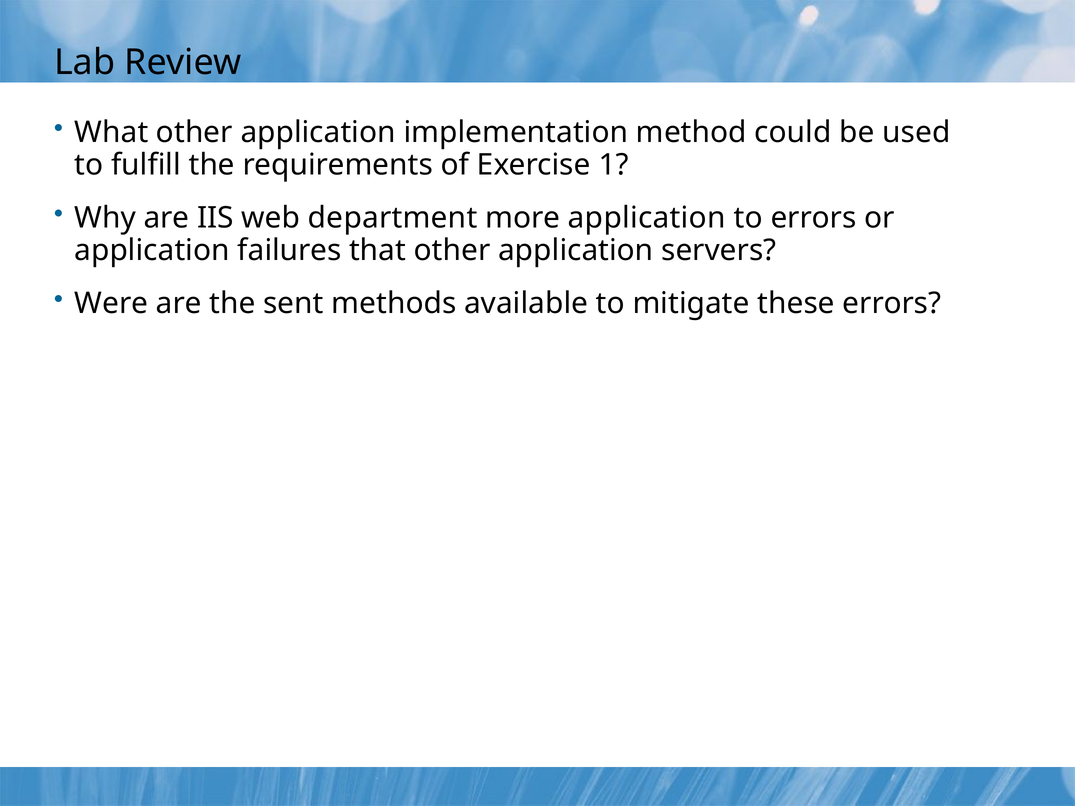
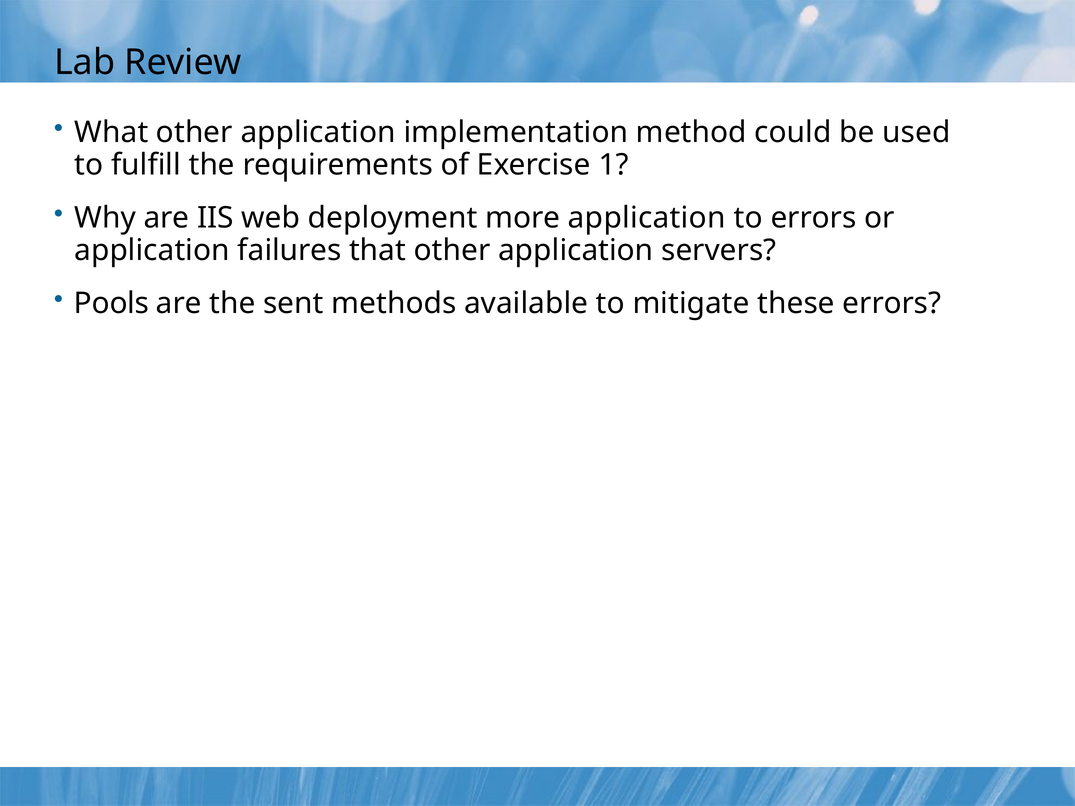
department: department -> deployment (393, 218)
Were: Were -> Pools (112, 303)
